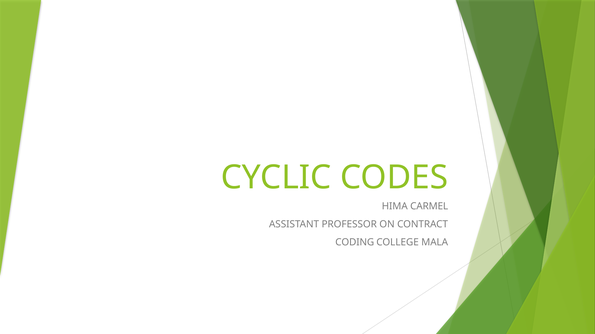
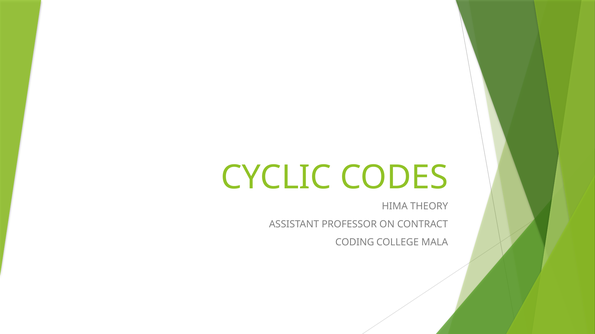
CARMEL: CARMEL -> THEORY (429, 207)
